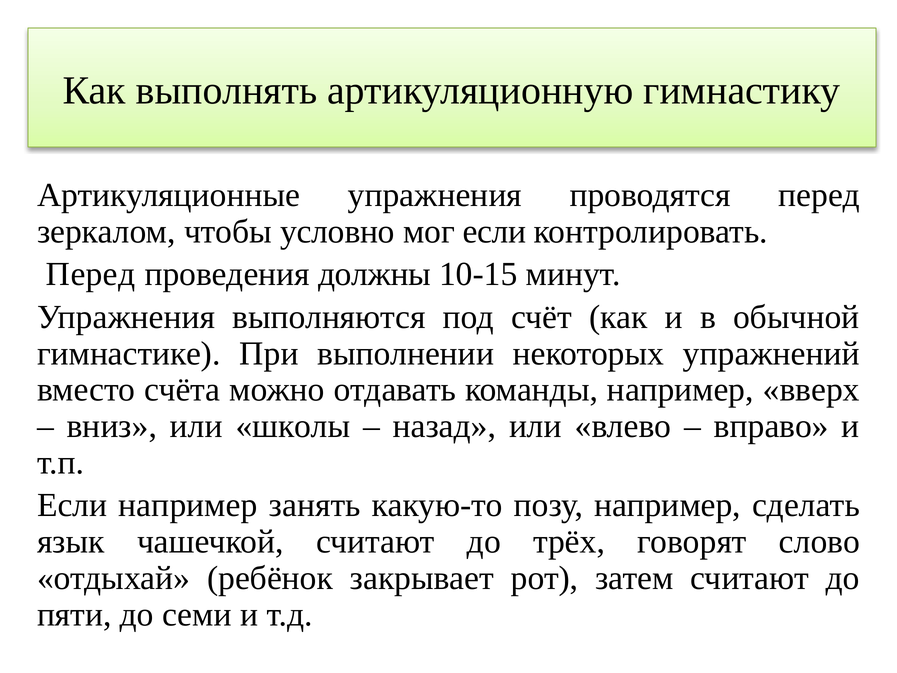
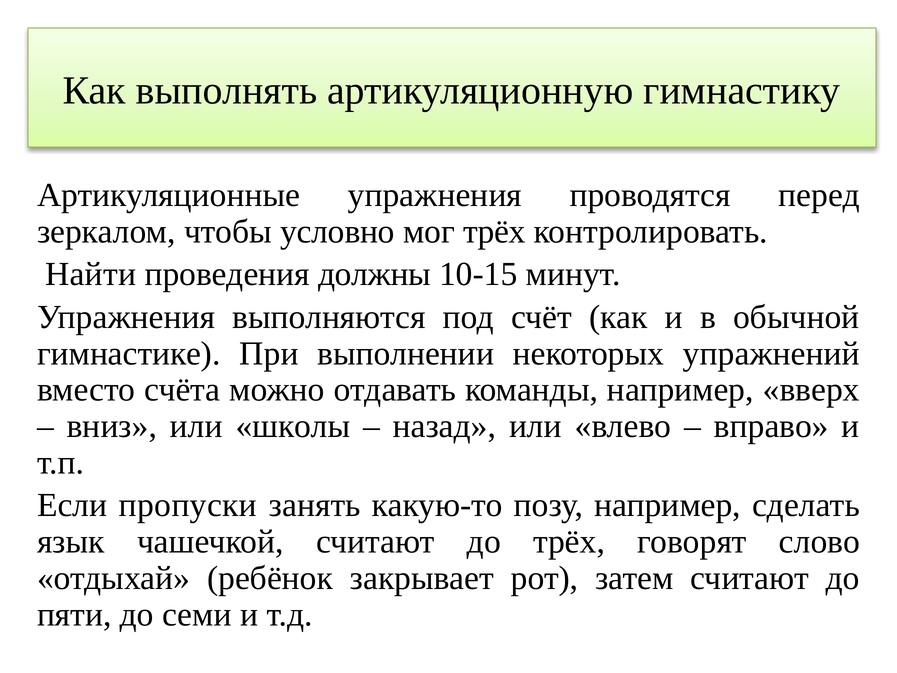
мог если: если -> трёх (494, 232)
Перед: Перед -> Найти (91, 274)
Если например: например -> пропуски (188, 505)
